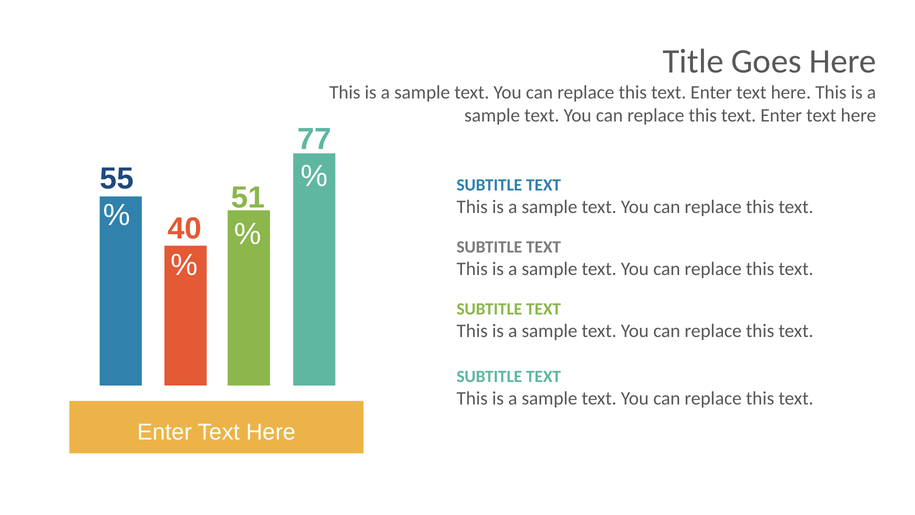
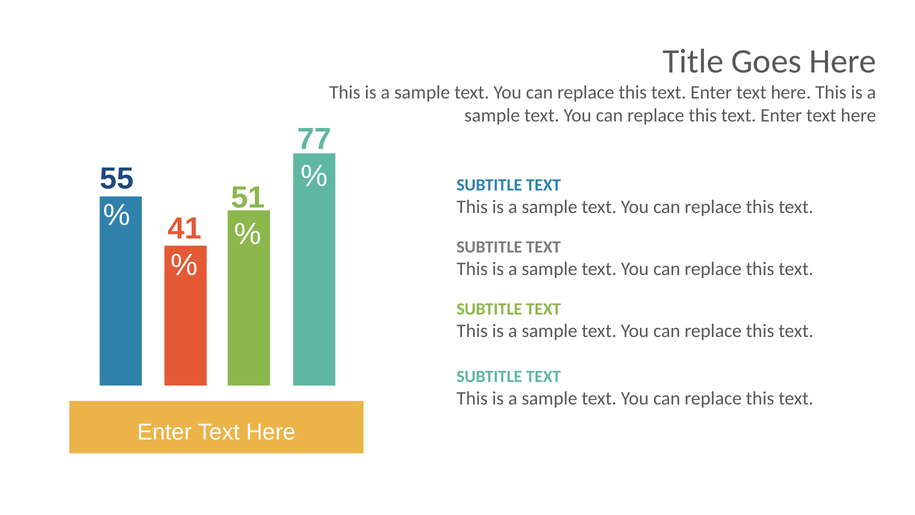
40: 40 -> 41 (185, 228)
